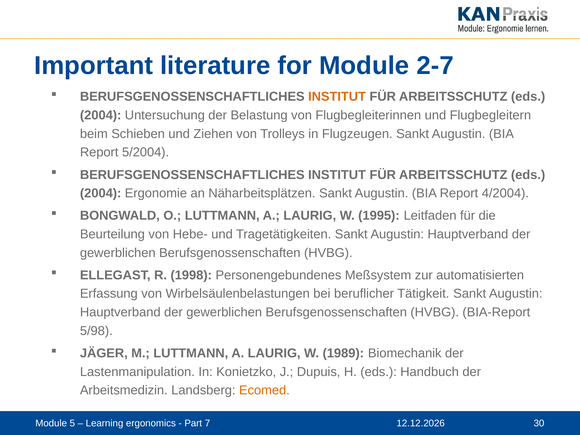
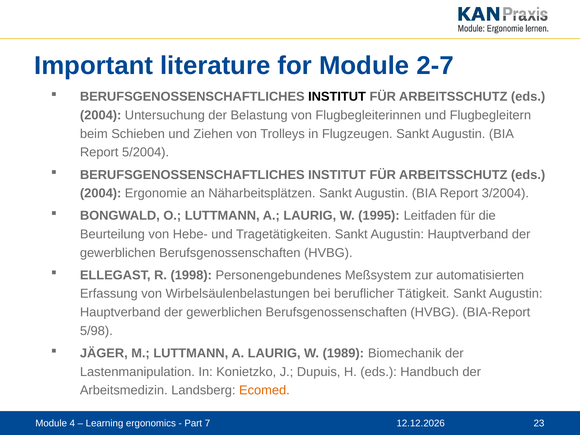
INSTITUT colour: orange -> black (337, 97)
4/2004: 4/2004 -> 3/2004 (505, 193)
5: 5 -> 4 (72, 423)
30: 30 -> 23 (539, 423)
